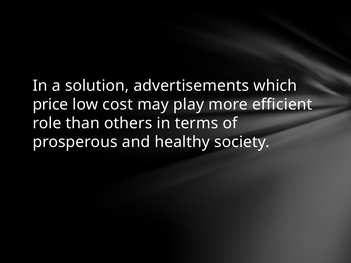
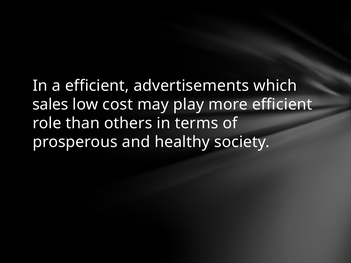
a solution: solution -> efficient (97, 86)
price: price -> sales (50, 105)
